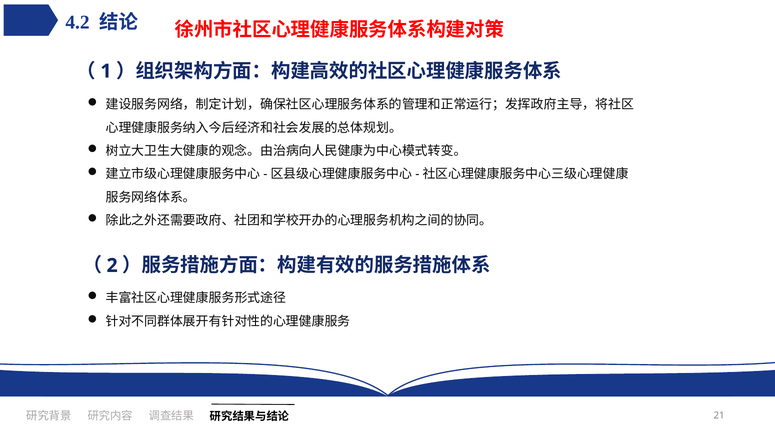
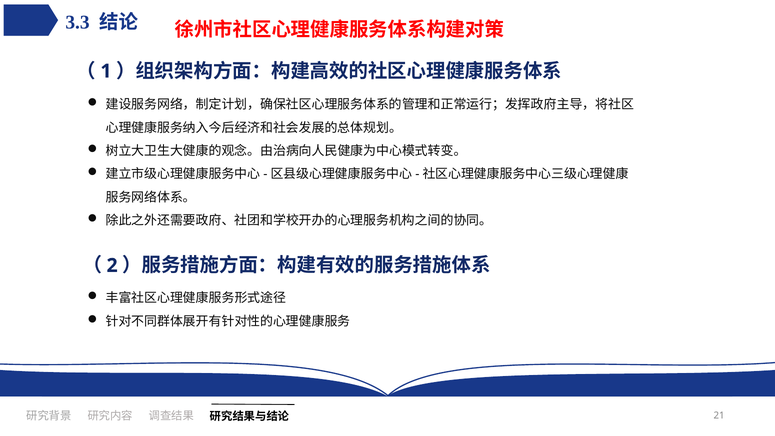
4.2: 4.2 -> 3.3 (78, 23)
